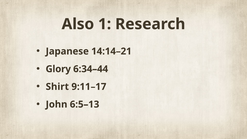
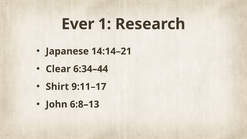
Also: Also -> Ever (78, 24)
Glory: Glory -> Clear (58, 69)
6:5–13: 6:5–13 -> 6:8–13 (85, 104)
